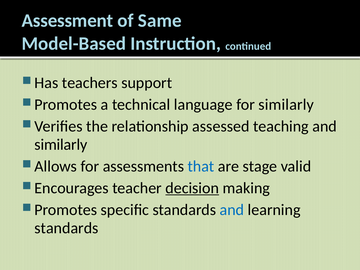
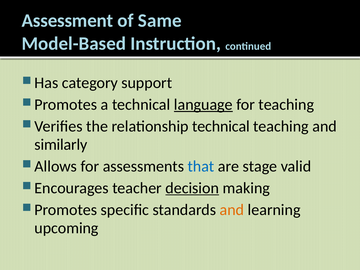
teachers: teachers -> category (90, 83)
language underline: none -> present (203, 105)
for similarly: similarly -> teaching (286, 105)
relationship assessed: assessed -> technical (221, 126)
and colour: blue -> orange (232, 210)
standards: standards -> upcoming (66, 228)
